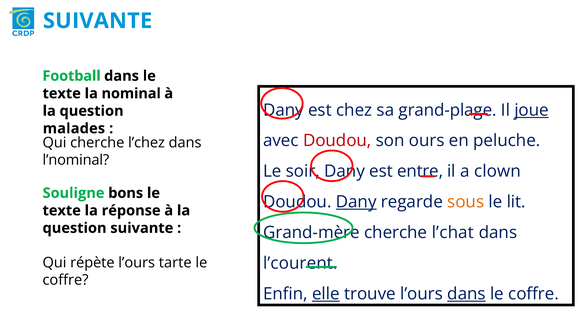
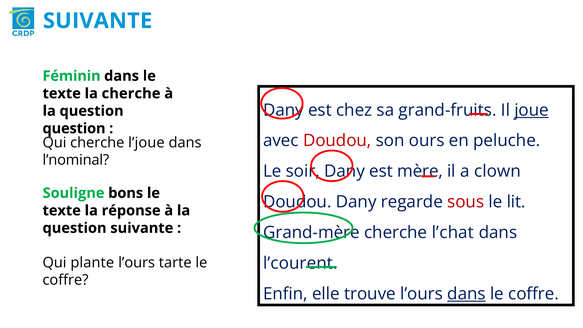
Football: Football -> Féminin (72, 76)
la nominal: nominal -> cherche (131, 93)
grand-plage: grand-plage -> grand-fruits (448, 110)
malades: malades -> question (74, 128)
l’chez: l’chez -> l’joue (146, 143)
entre: entre -> mère (420, 171)
Dany underline: present -> none (356, 202)
sous colour: orange -> red (466, 202)
répète: répète -> plante (92, 263)
elle underline: present -> none (326, 294)
